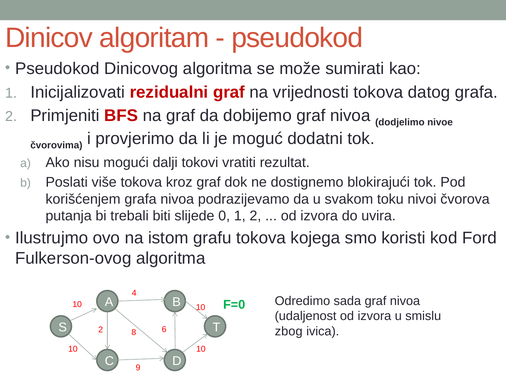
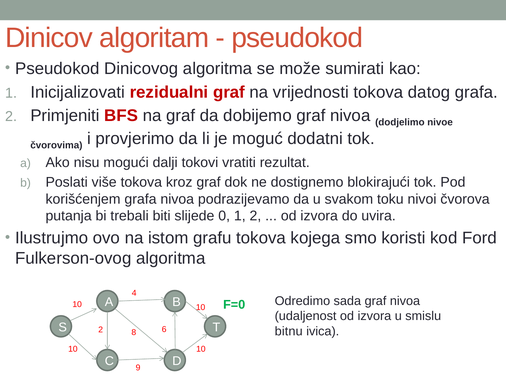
zbog: zbog -> bitnu (289, 332)
